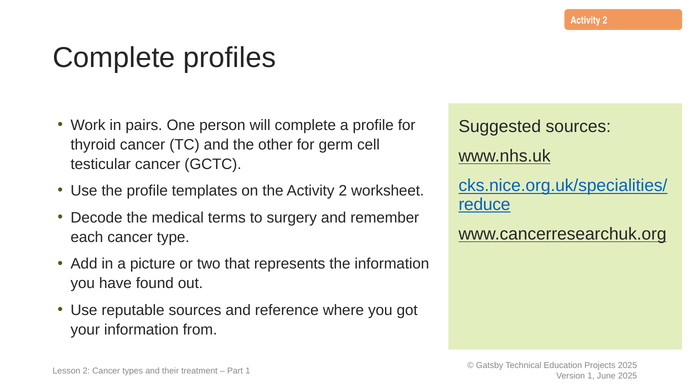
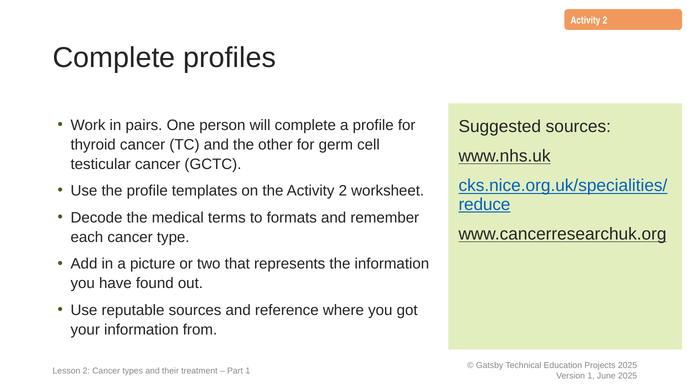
surgery: surgery -> formats (292, 218)
